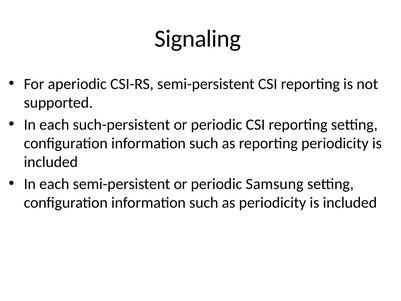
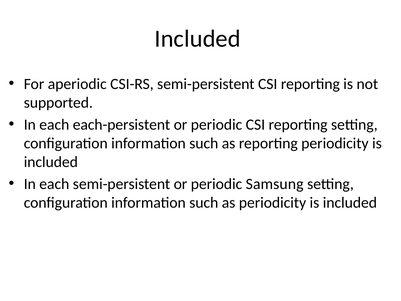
Signaling: Signaling -> Included (198, 39)
such-persistent: such-persistent -> each-persistent (121, 124)
